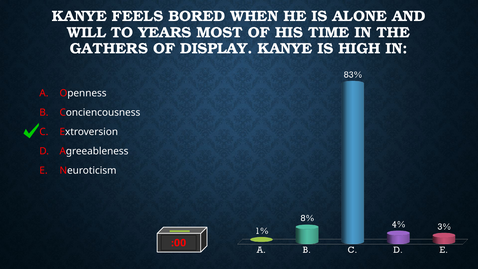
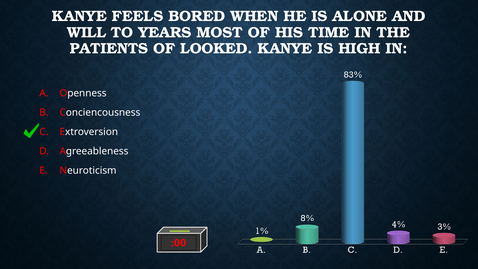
GATHERS: GATHERS -> PATIENTS (109, 49)
DISPLAY: DISPLAY -> LOOKED (216, 49)
